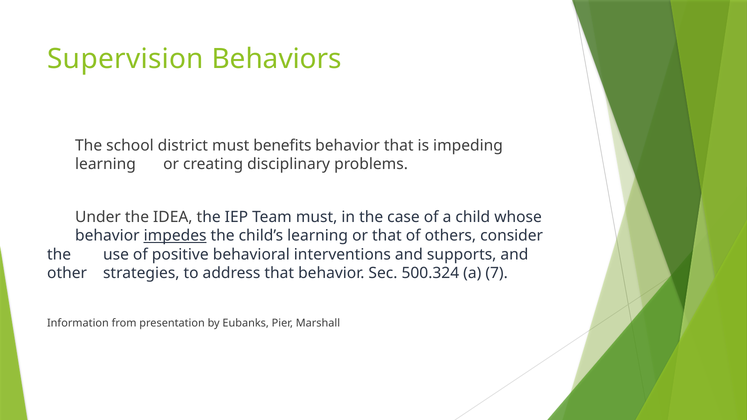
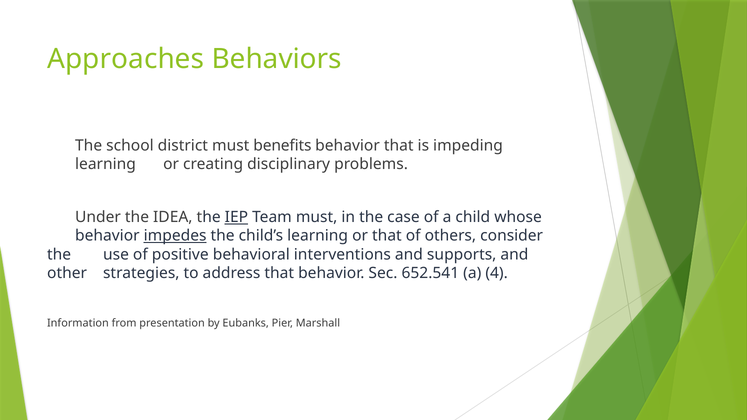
Supervision: Supervision -> Approaches (126, 59)
IEP underline: none -> present (236, 217)
500.324: 500.324 -> 652.541 (430, 273)
7: 7 -> 4 (497, 273)
